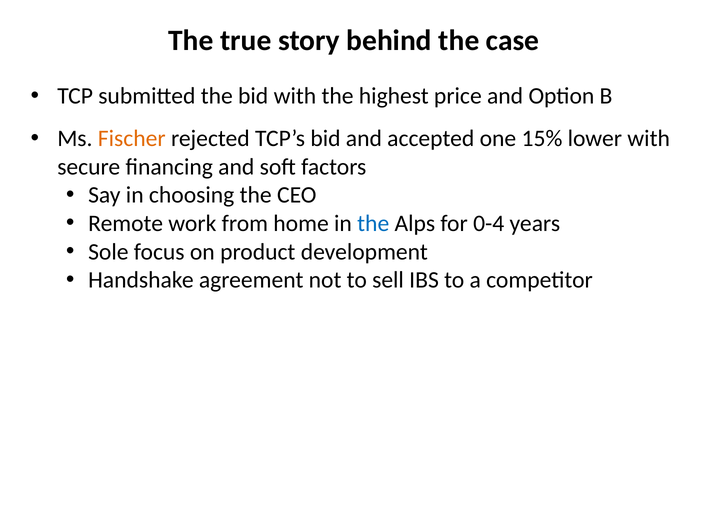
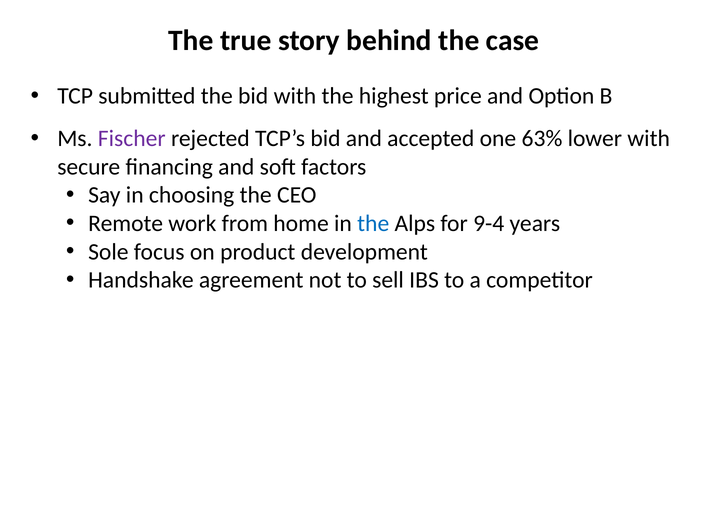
Fischer colour: orange -> purple (132, 139)
15%: 15% -> 63% (542, 139)
0-4: 0-4 -> 9-4 (489, 224)
